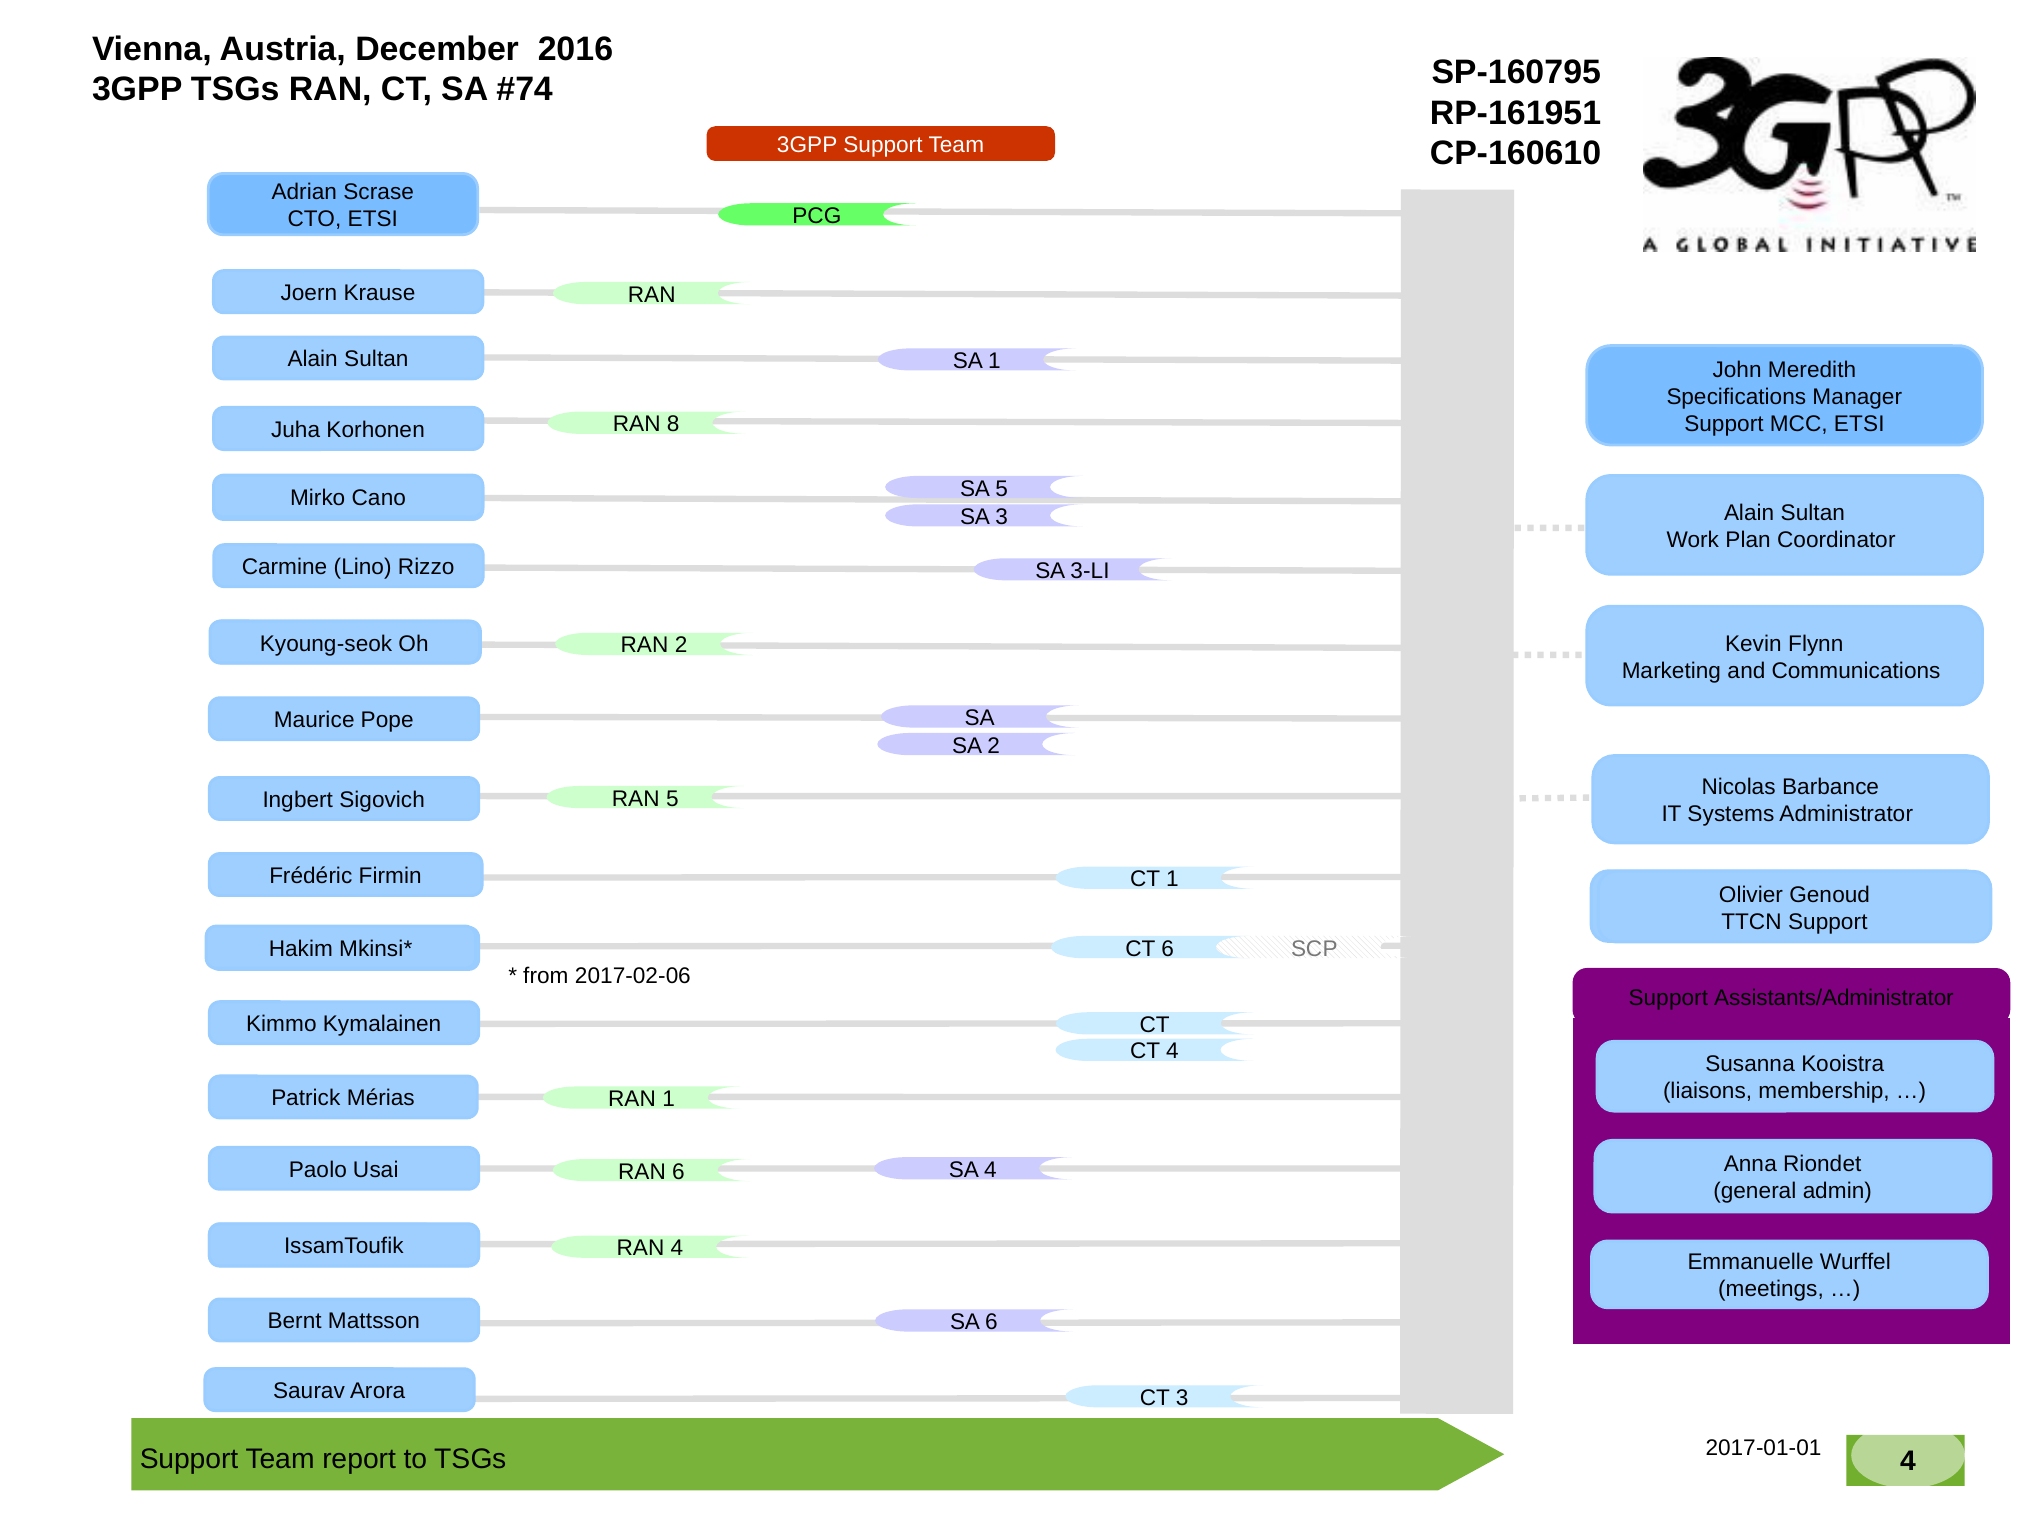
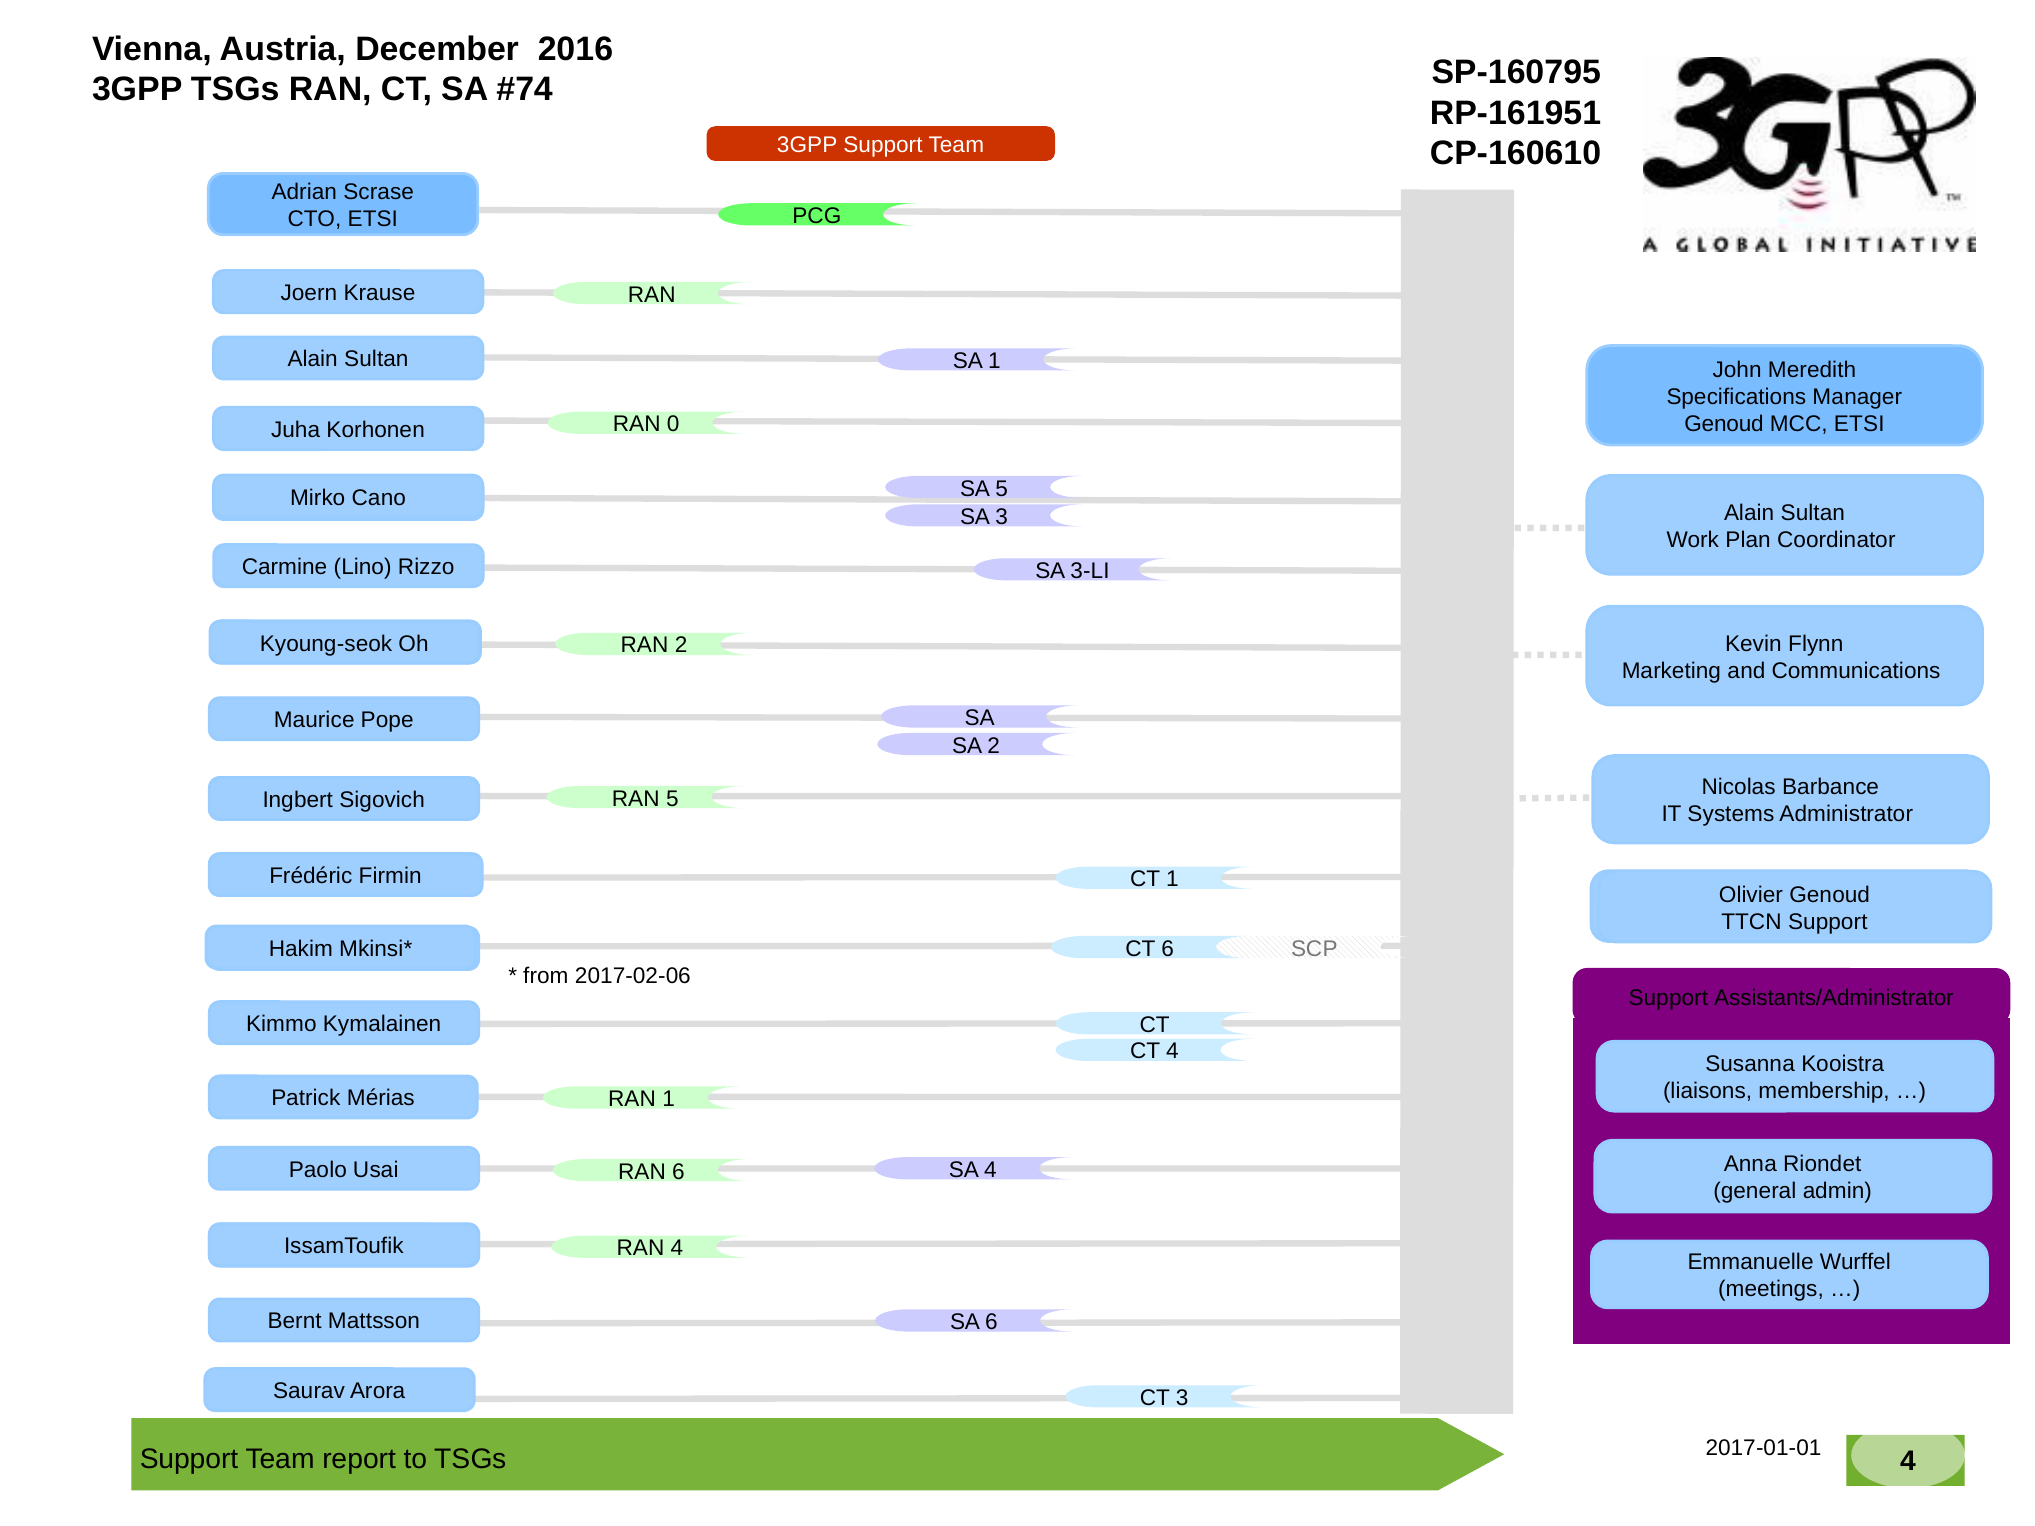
Support: Support -> Genoud (1724, 424)
8: 8 -> 0 (673, 424)
